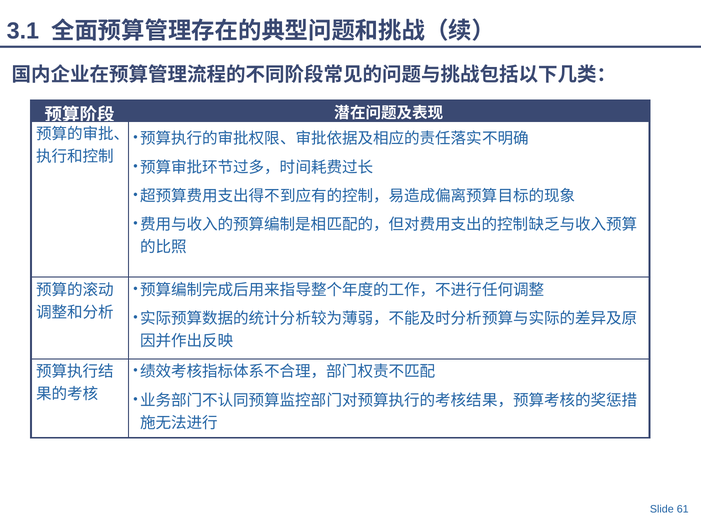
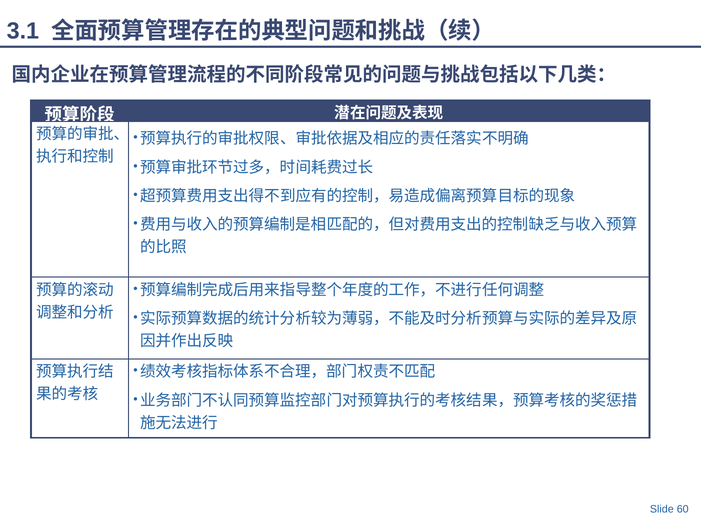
61: 61 -> 60 (683, 509)
